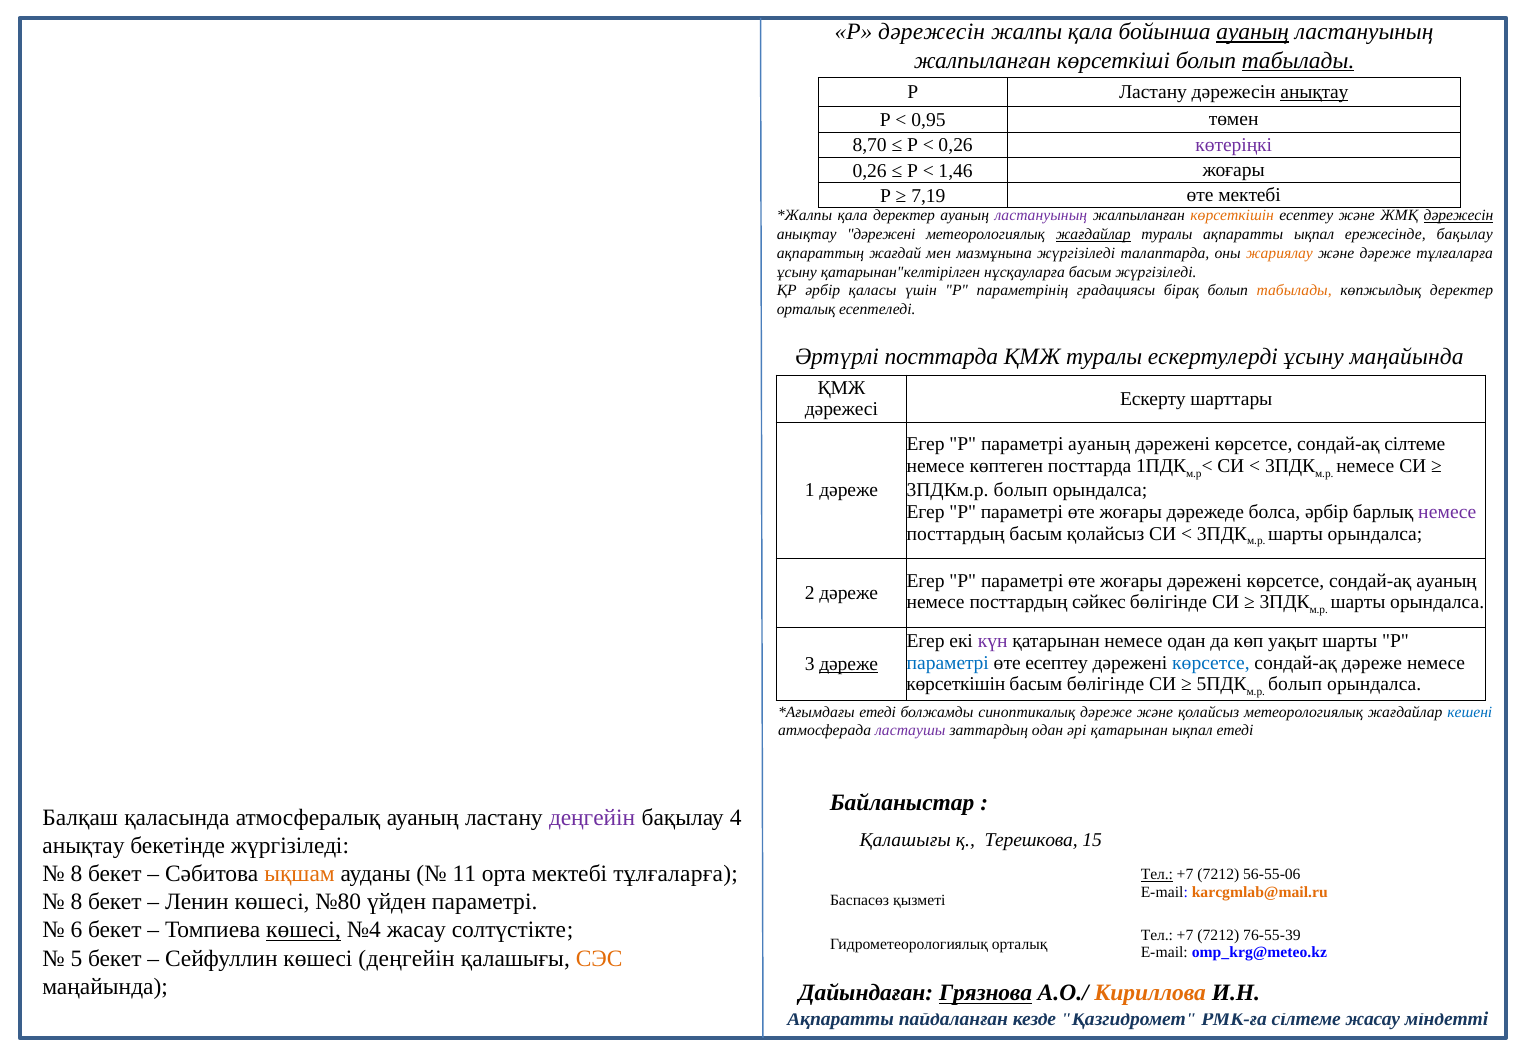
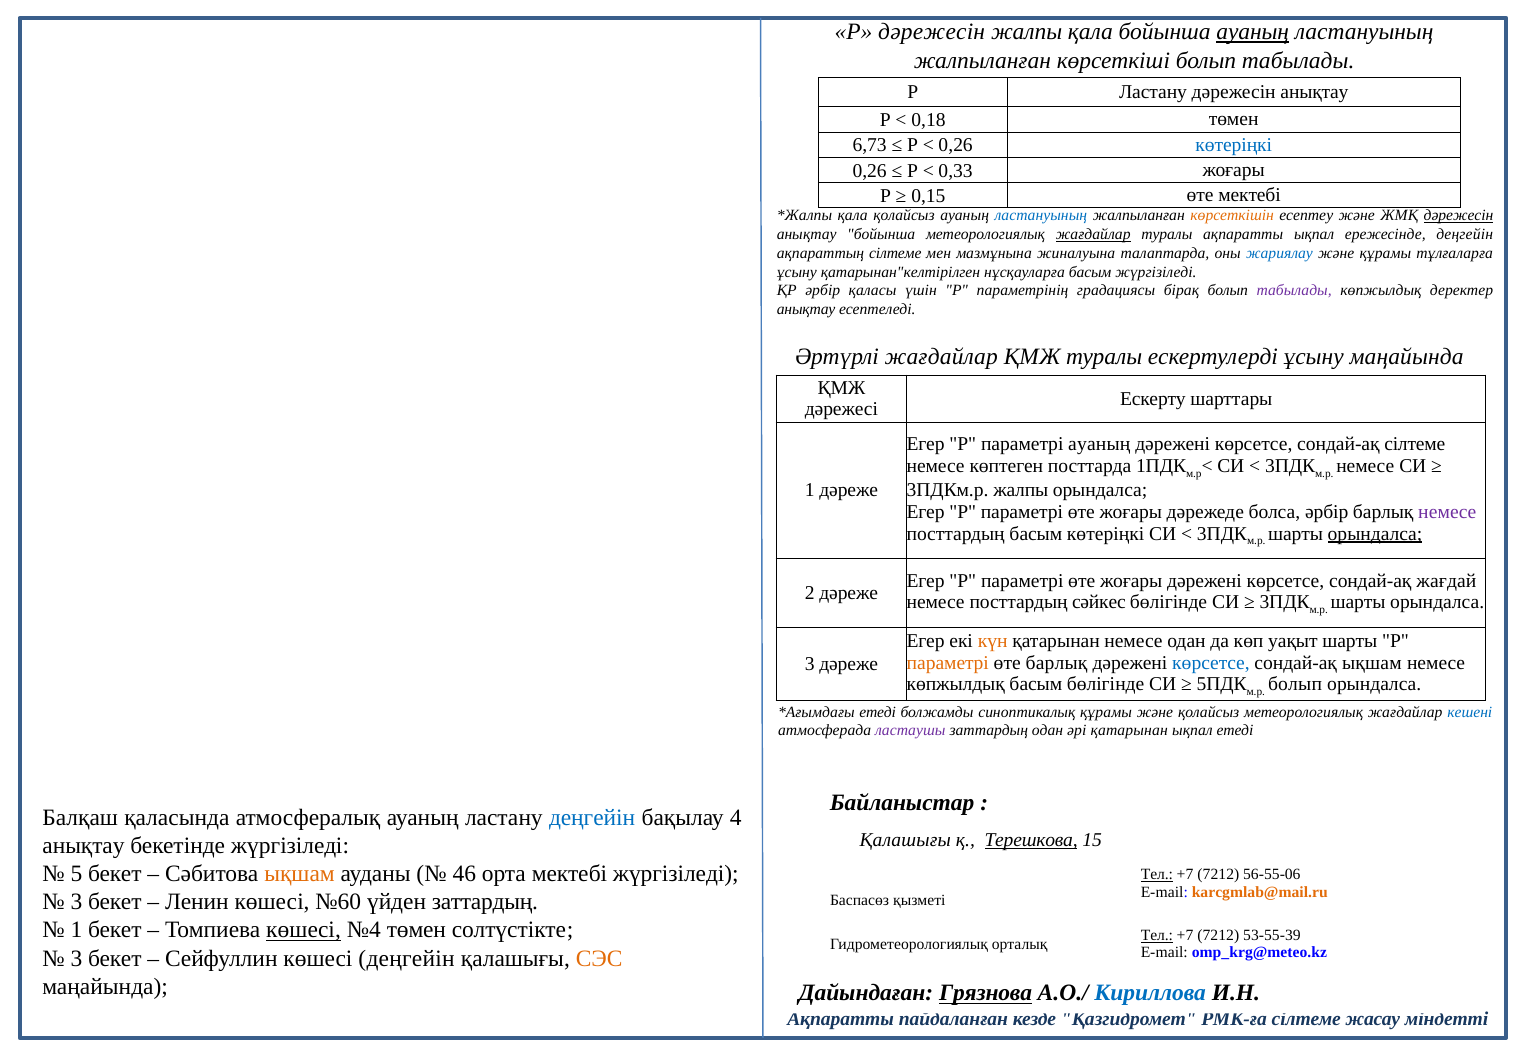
табылады underline: present -> none (1298, 60)
анықтау underline: present -> none (1314, 92)
0,95: 0,95 -> 0,18 (929, 120)
8,70: 8,70 -> 6,73 (870, 146)
көтеріңкі colour: purple -> blue (1234, 145)
1,46: 1,46 -> 0,33 (956, 171)
7,19: 7,19 -> 0,15 (928, 196)
қала деректер: деректер -> қолайсыз (904, 216)
ластануының colour: purple -> blue (1041, 216)
анықтау дәрежені: дәрежені -> бойынша (881, 235)
ережесінде бақылау: бақылау -> деңгейін (1465, 235)
ақпараттың жағдай: жағдай -> сілтеме (895, 253)
мазмұнына жүргізіледі: жүргізіледі -> жиналуына (1076, 253)
жариялау colour: orange -> blue (1279, 253)
және дәреже: дәреже -> құрамы (1385, 253)
табылады colour: orange -> purple (1294, 291)
орталық: орталық -> анықтау (806, 310)
Әртүрлі посттарда: посттарда -> жағдайлар (941, 357)
3ПДКм.р болып: болып -> жалпы (1021, 491)
басым қолайсыз: қолайсыз -> көтеріңкі (1106, 534)
орындалса underline: none -> present (1375, 534)
сондай-ақ ауаның: ауаның -> жағдай (1446, 581)
күн colour: purple -> orange (993, 641)
параметрі colour: blue -> orange (948, 663)
өте есептеу: есептеу -> барлық (1057, 663)
сондай-ақ дәреже: дәреже -> ықшам (1372, 663)
дәреже underline: present -> none (849, 664)
көрсеткішін: көрсеткішін -> көпжылдық (956, 684)
синоптикалық дәреже: дәреже -> құрамы (1106, 712)
деңгейін colour: purple -> blue (592, 818)
Терешкова underline: none -> present (1031, 840)
8: 8 -> 5 (76, 874)
11: 11 -> 46 (464, 874)
мектебі тұлғаларға: тұлғаларға -> жүргізіледі (676, 874)
8: 8 -> 3 (76, 902)
№80: №80 -> №60 (338, 902)
үйден параметрі: параметрі -> заттардың (485, 902)
6: 6 -> 1 (76, 931)
№4 жасау: жасау -> төмен (416, 931)
Тел underline: none -> present (1157, 936)
76-55-39: 76-55-39 -> 53-55-39 (1272, 936)
5: 5 -> 3 (76, 959)
Кириллова colour: orange -> blue (1150, 994)
